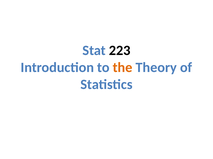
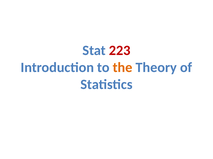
223 colour: black -> red (120, 51)
